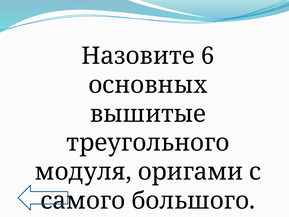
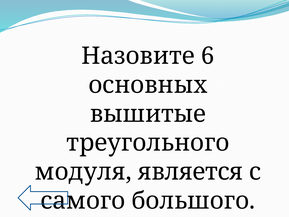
оригами: оригами -> является (190, 172)
